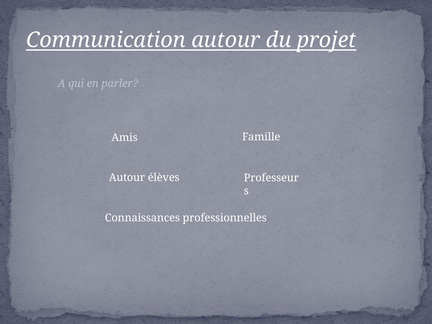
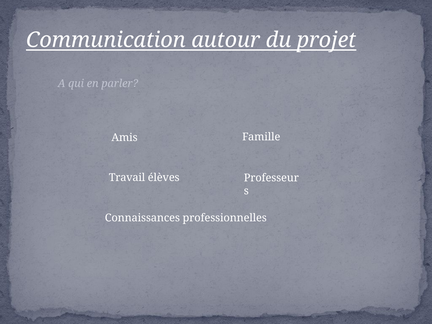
Autour: Autour -> Travail (127, 178)
